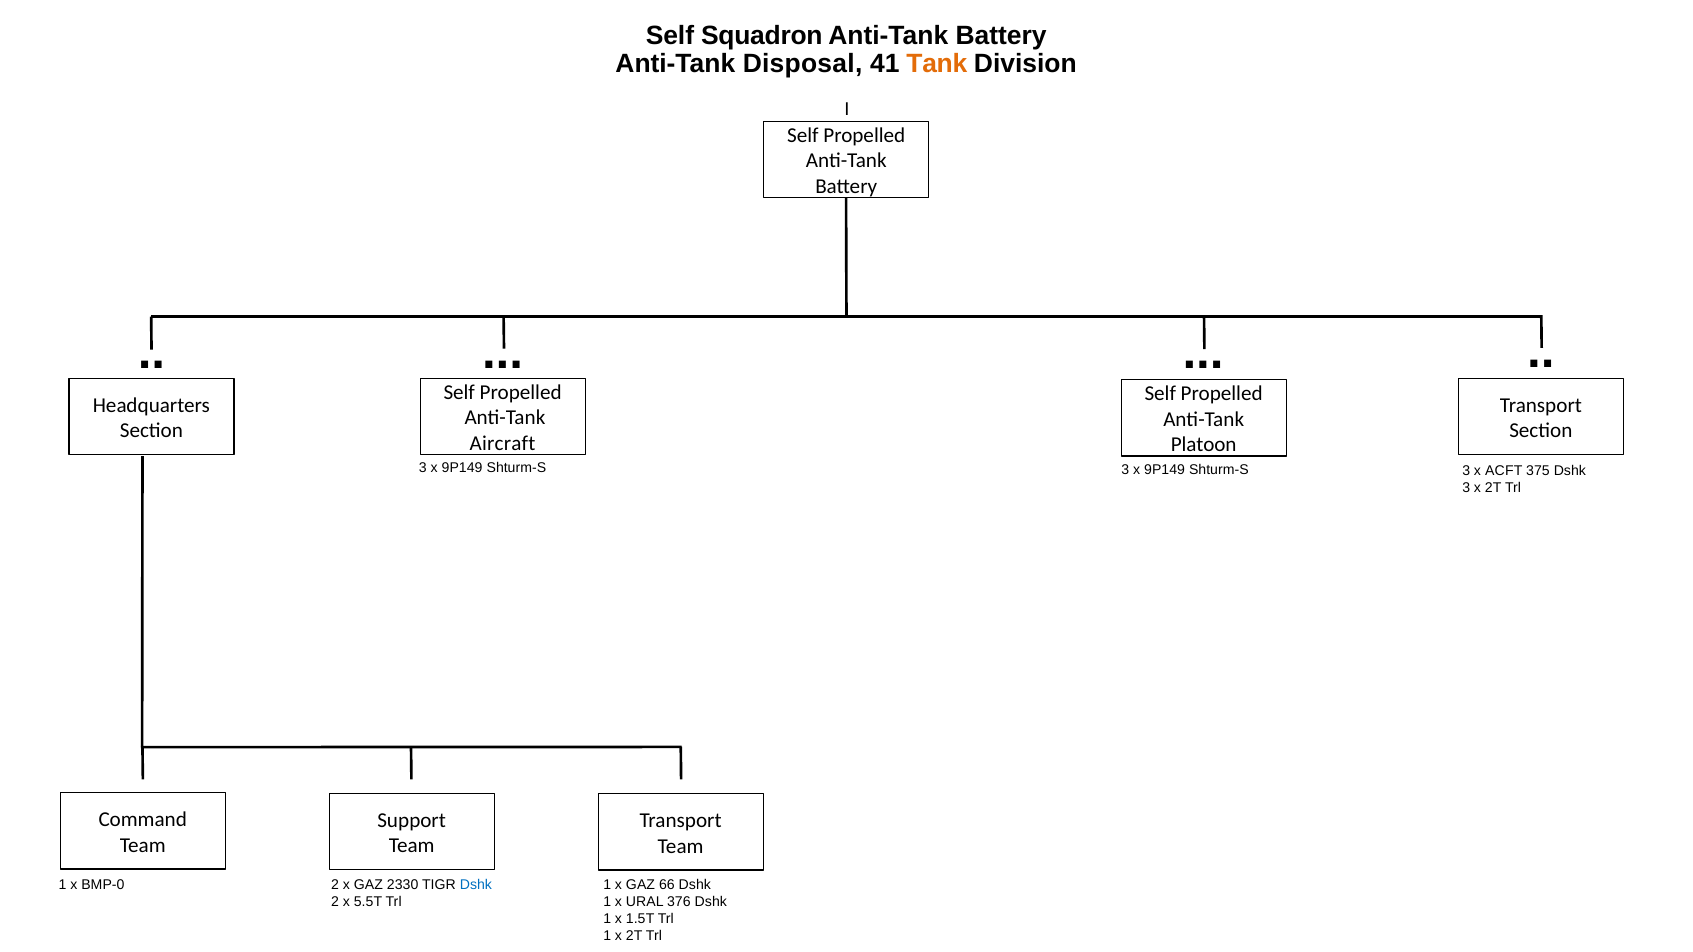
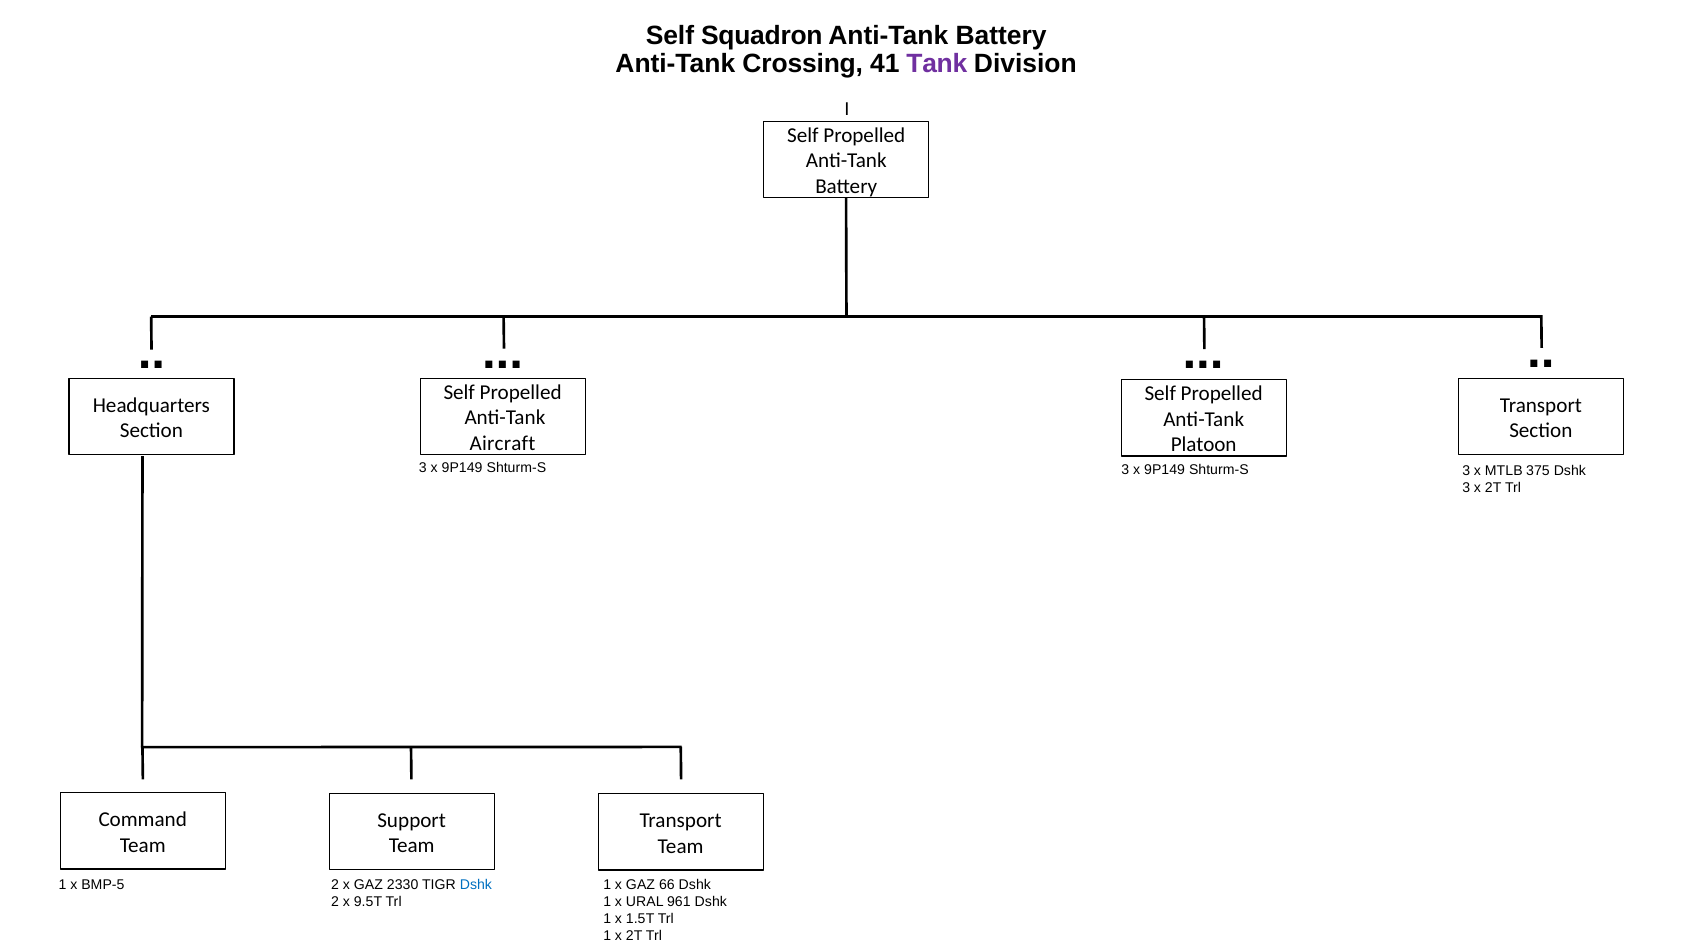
Disposal: Disposal -> Crossing (803, 64)
Tank colour: orange -> purple (937, 64)
ACFT: ACFT -> MTLB (1504, 471)
BMP-0: BMP-0 -> BMP-5 (103, 885)
5.5T: 5.5T -> 9.5T (368, 902)
376: 376 -> 961 (679, 902)
